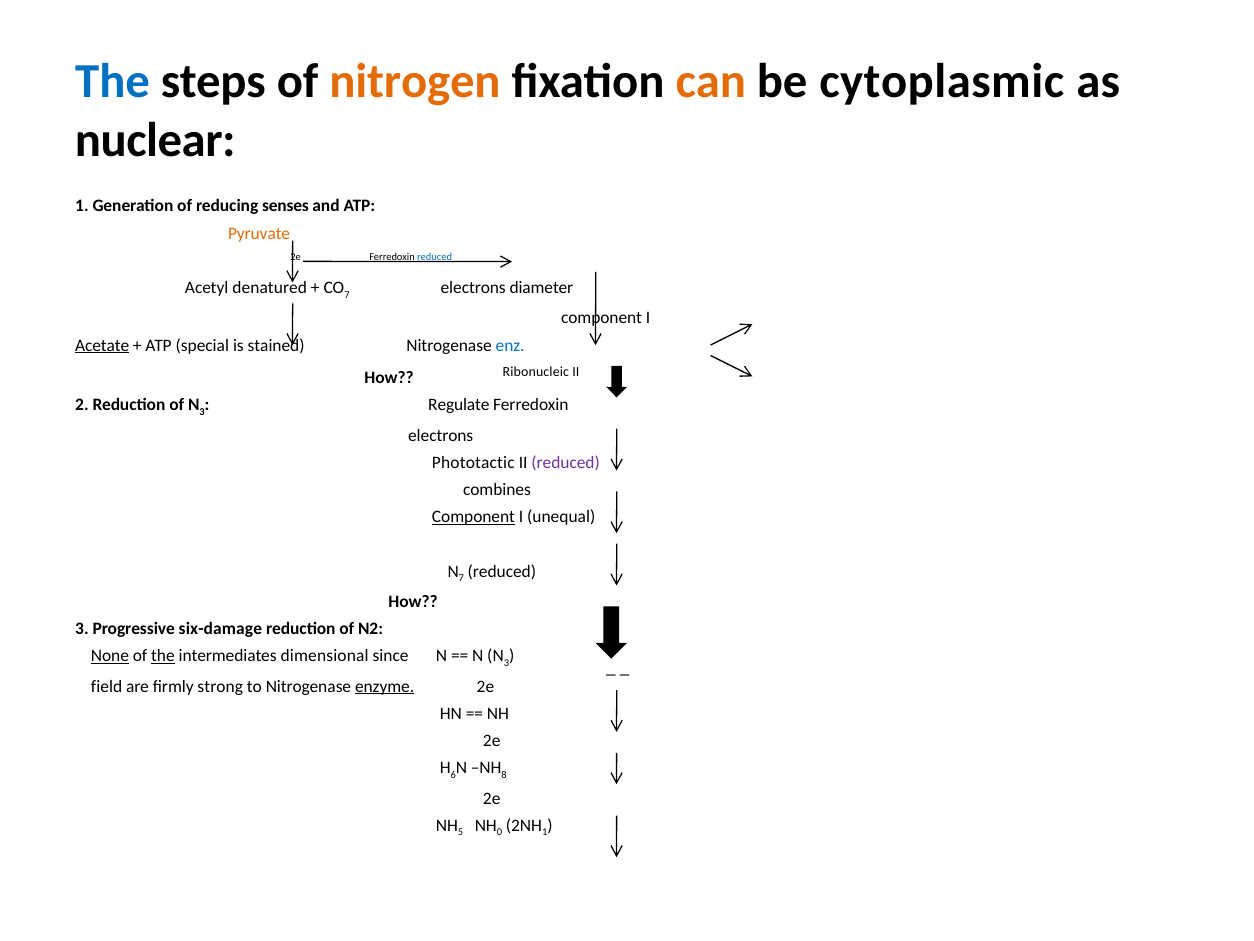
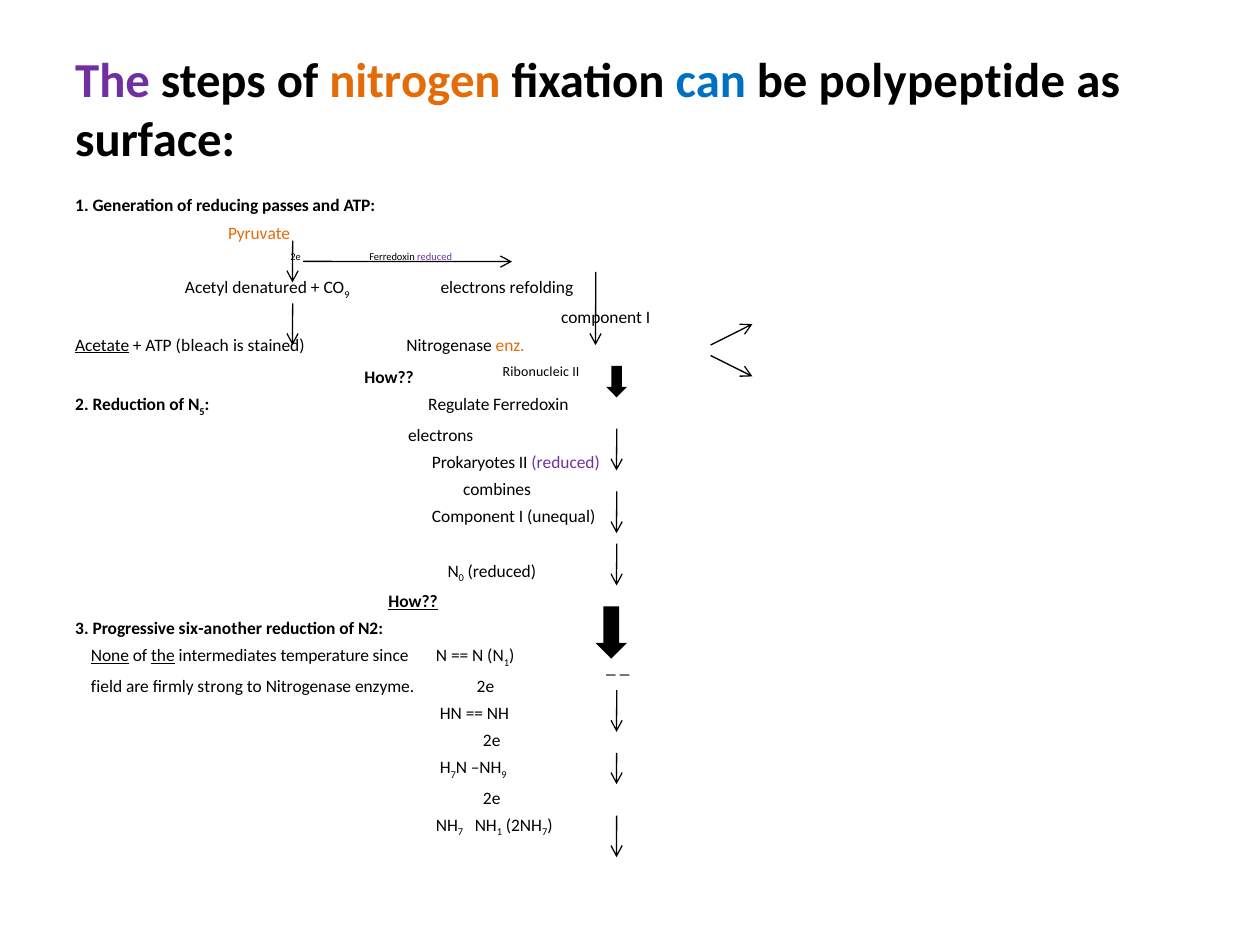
The colour: blue -> purple (113, 82)
can colour: orange -> blue (711, 82)
cytoplasmic: cytoplasmic -> polypeptide (942, 82)
nuclear: nuclear -> surface (155, 140)
senses: senses -> passes (285, 206)
reduced colour: blue -> purple (435, 257)
7: 7 -> 9 (347, 294)
diameter: diameter -> refolding (541, 288)
special: special -> bleach (202, 345)
enz colour: blue -> orange (510, 345)
of N 3: 3 -> 5 (202, 412)
Phototactic: Phototactic -> Prokaryotes (474, 462)
Component underline: present -> none (473, 517)
N 7: 7 -> 0 (461, 578)
How underline: none -> present (413, 601)
six-damage: six-damage -> six-another (220, 629)
dimensional: dimensional -> temperature (325, 656)
N N 3: 3 -> 1 (507, 663)
enzyme underline: present -> none (385, 686)
6: 6 -> 7 (453, 774)
NH 8: 8 -> 9 (504, 774)
NH 5: 5 -> 7 (461, 832)
NH 0: 0 -> 1 (500, 832)
1: 1 -> 7 (545, 832)
